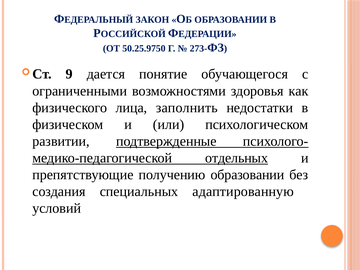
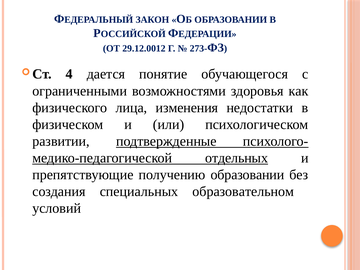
50.25.9750: 50.25.9750 -> 29.12.0012 (144, 48)
9: 9 -> 4 (69, 74)
заполнить: заполнить -> изменения (187, 108)
адаптированную: адаптированную -> образовательном (243, 191)
